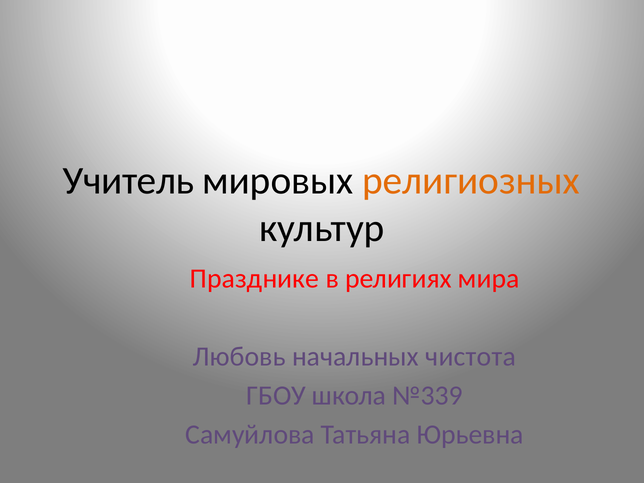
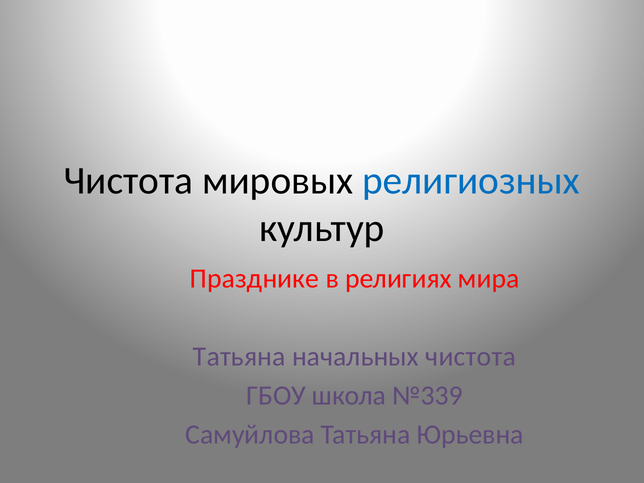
Учитель: Учитель -> Чистота (128, 181)
религиозных colour: orange -> blue (471, 181)
Любовь: Любовь -> Татьяна (239, 357)
